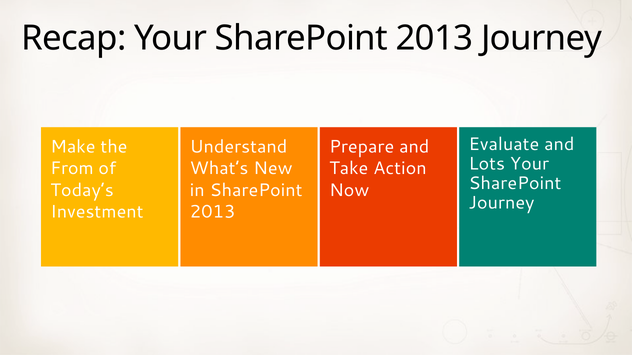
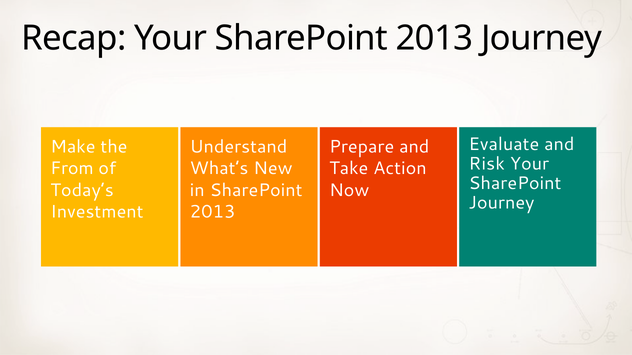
Lots: Lots -> Risk (487, 164)
